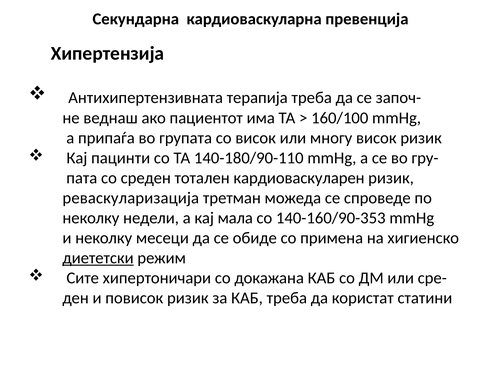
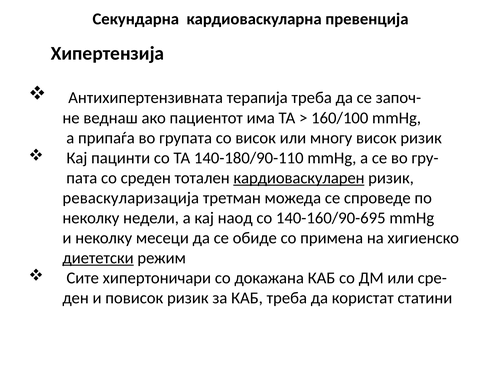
кардиоваскуларен underline: none -> present (299, 178)
мала: мала -> наод (235, 218)
140-160/90-353: 140-160/90-353 -> 140-160/90-695 (331, 218)
